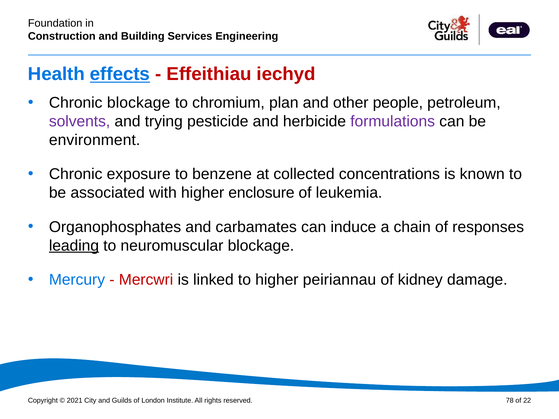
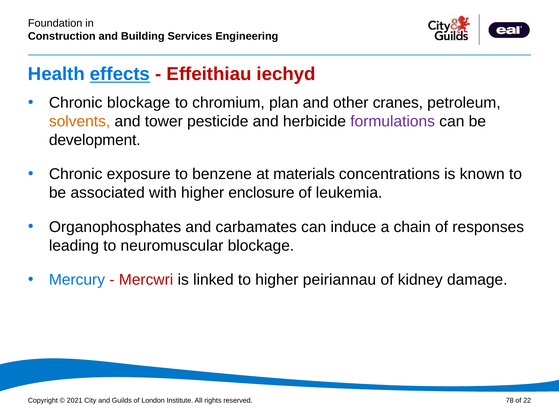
people: people -> cranes (398, 103)
solvents colour: purple -> orange (80, 121)
trying: trying -> tower (164, 121)
environment: environment -> development (95, 140)
collected: collected -> materials (304, 174)
leading underline: present -> none (74, 246)
